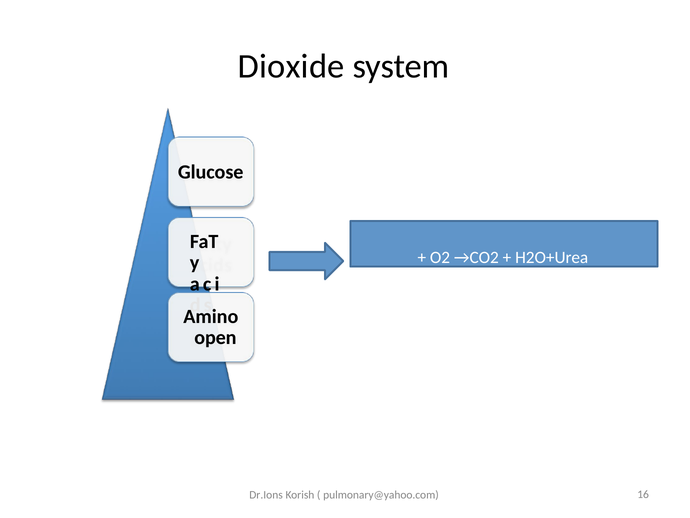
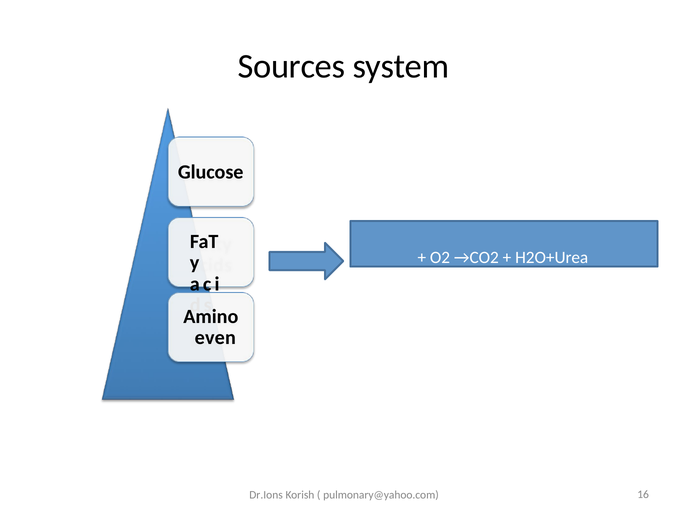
Dioxide: Dioxide -> Sources (291, 66)
open: open -> even (215, 337)
